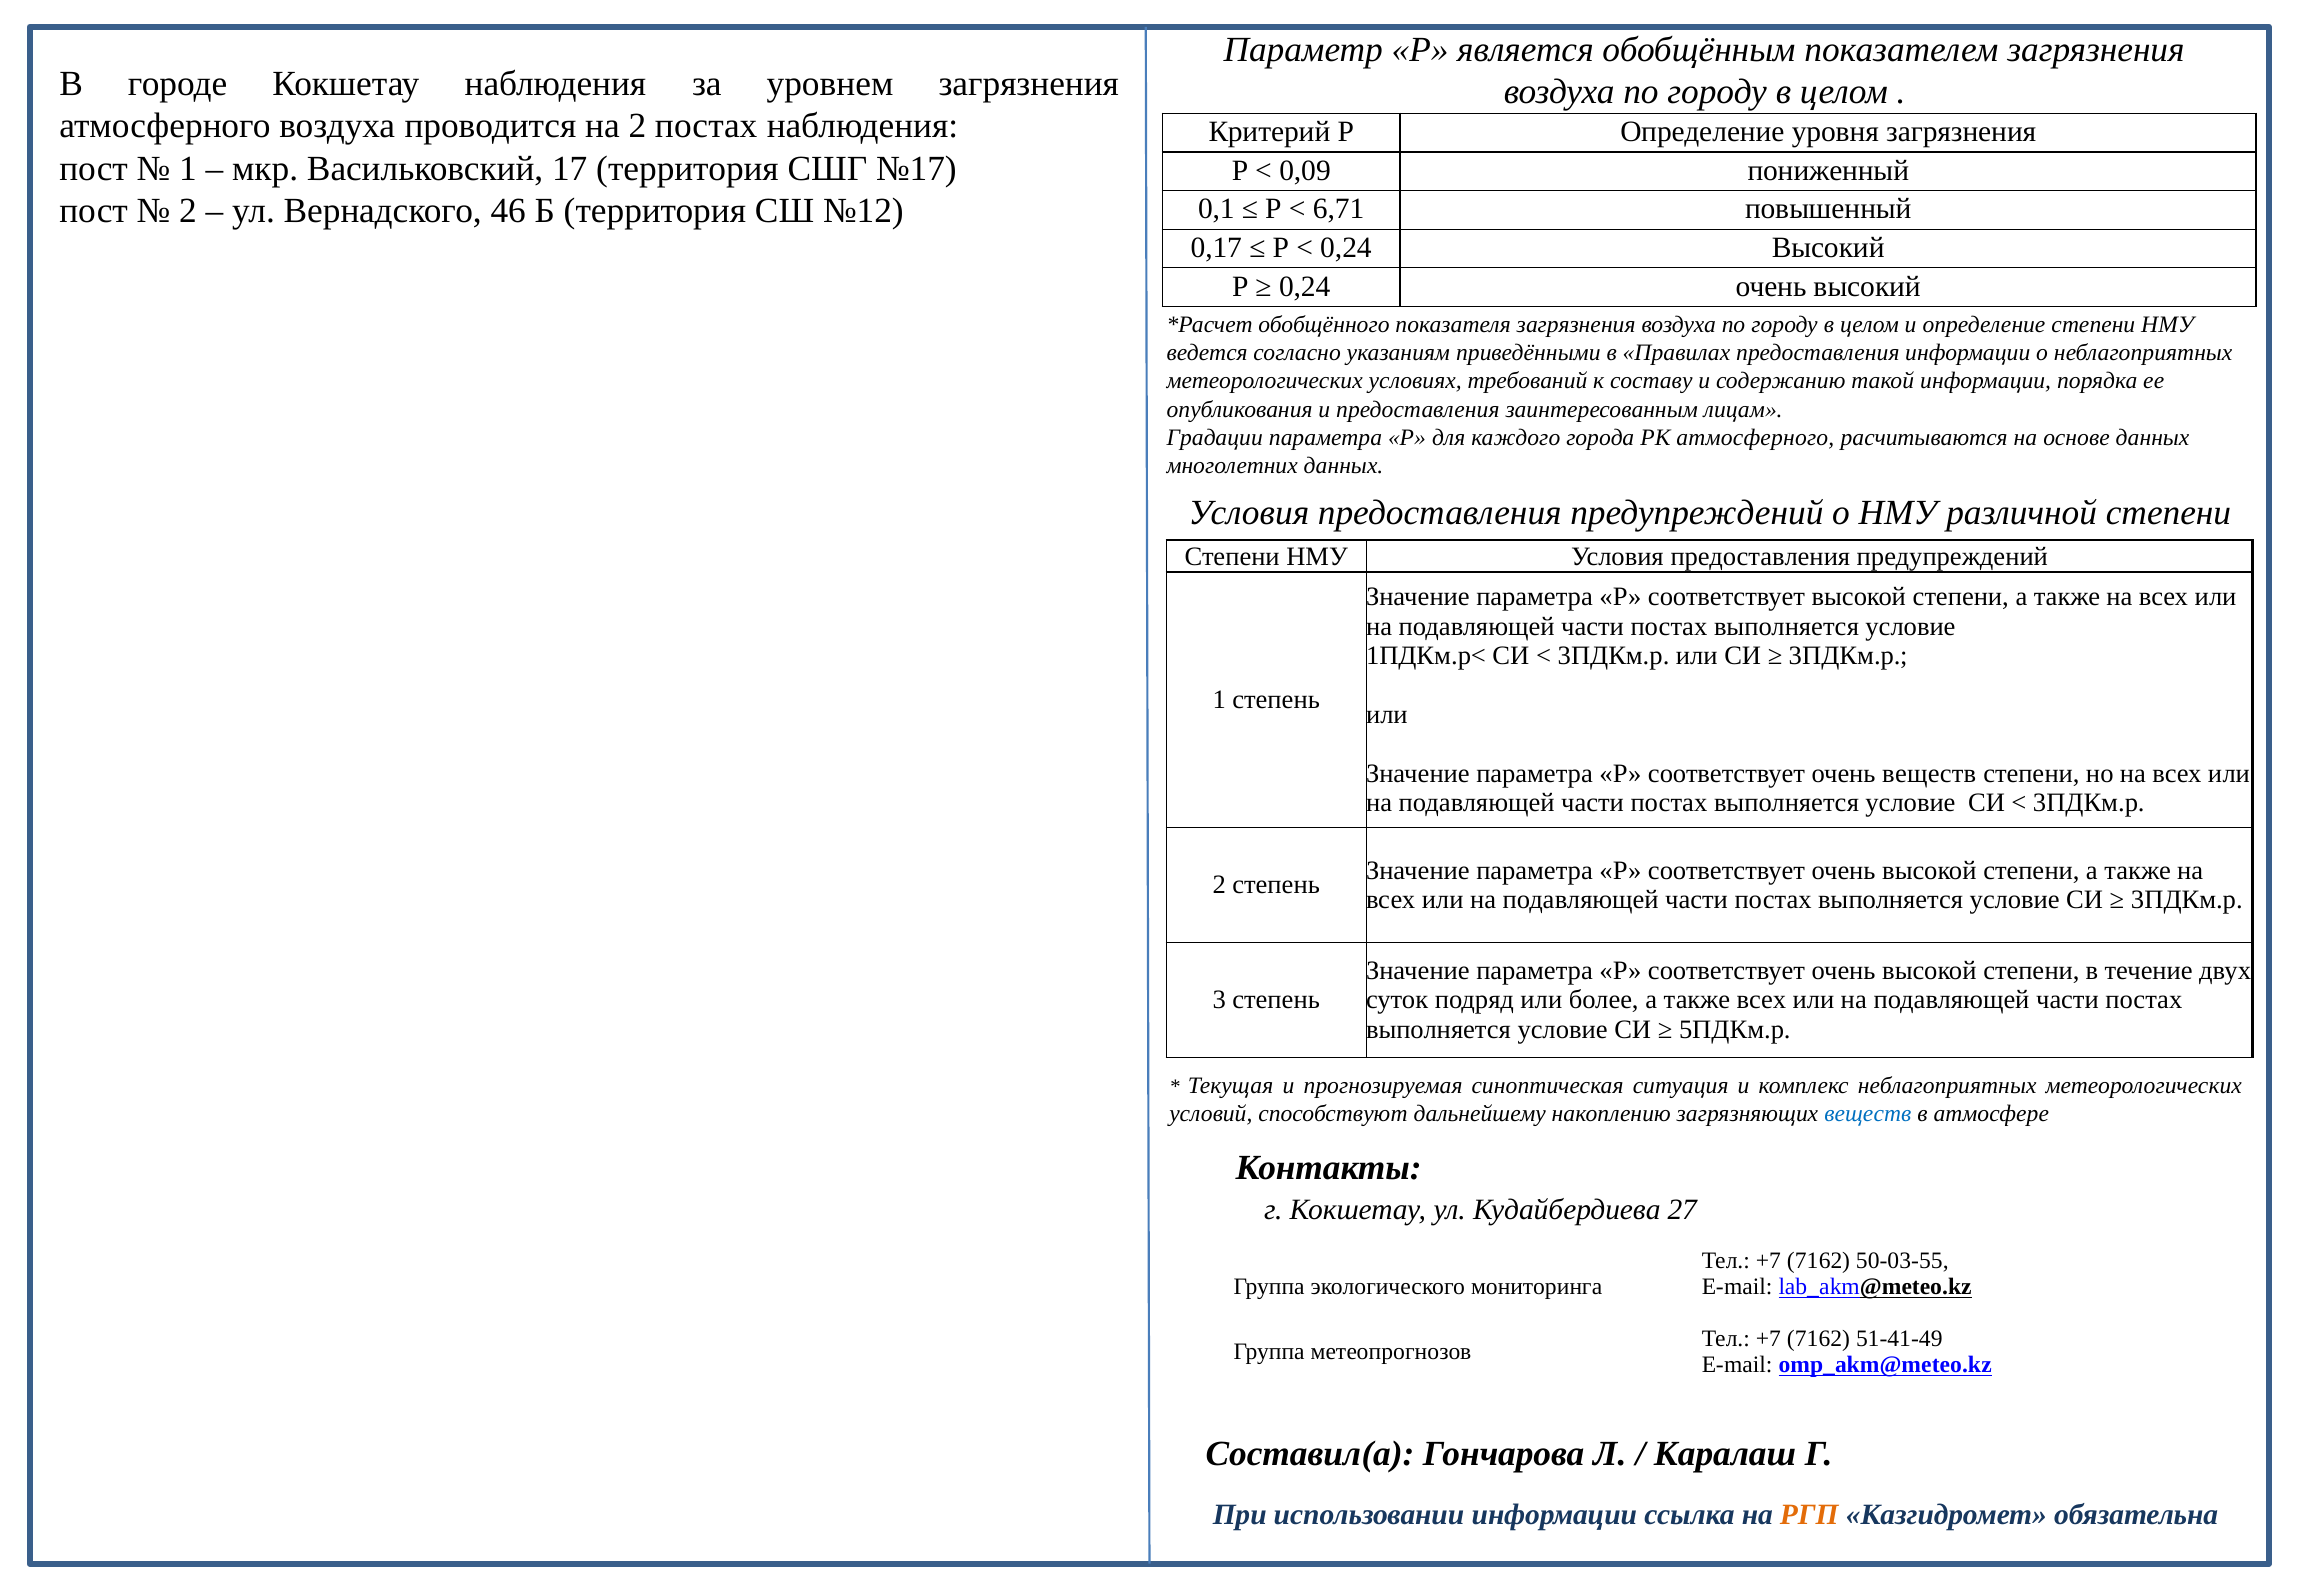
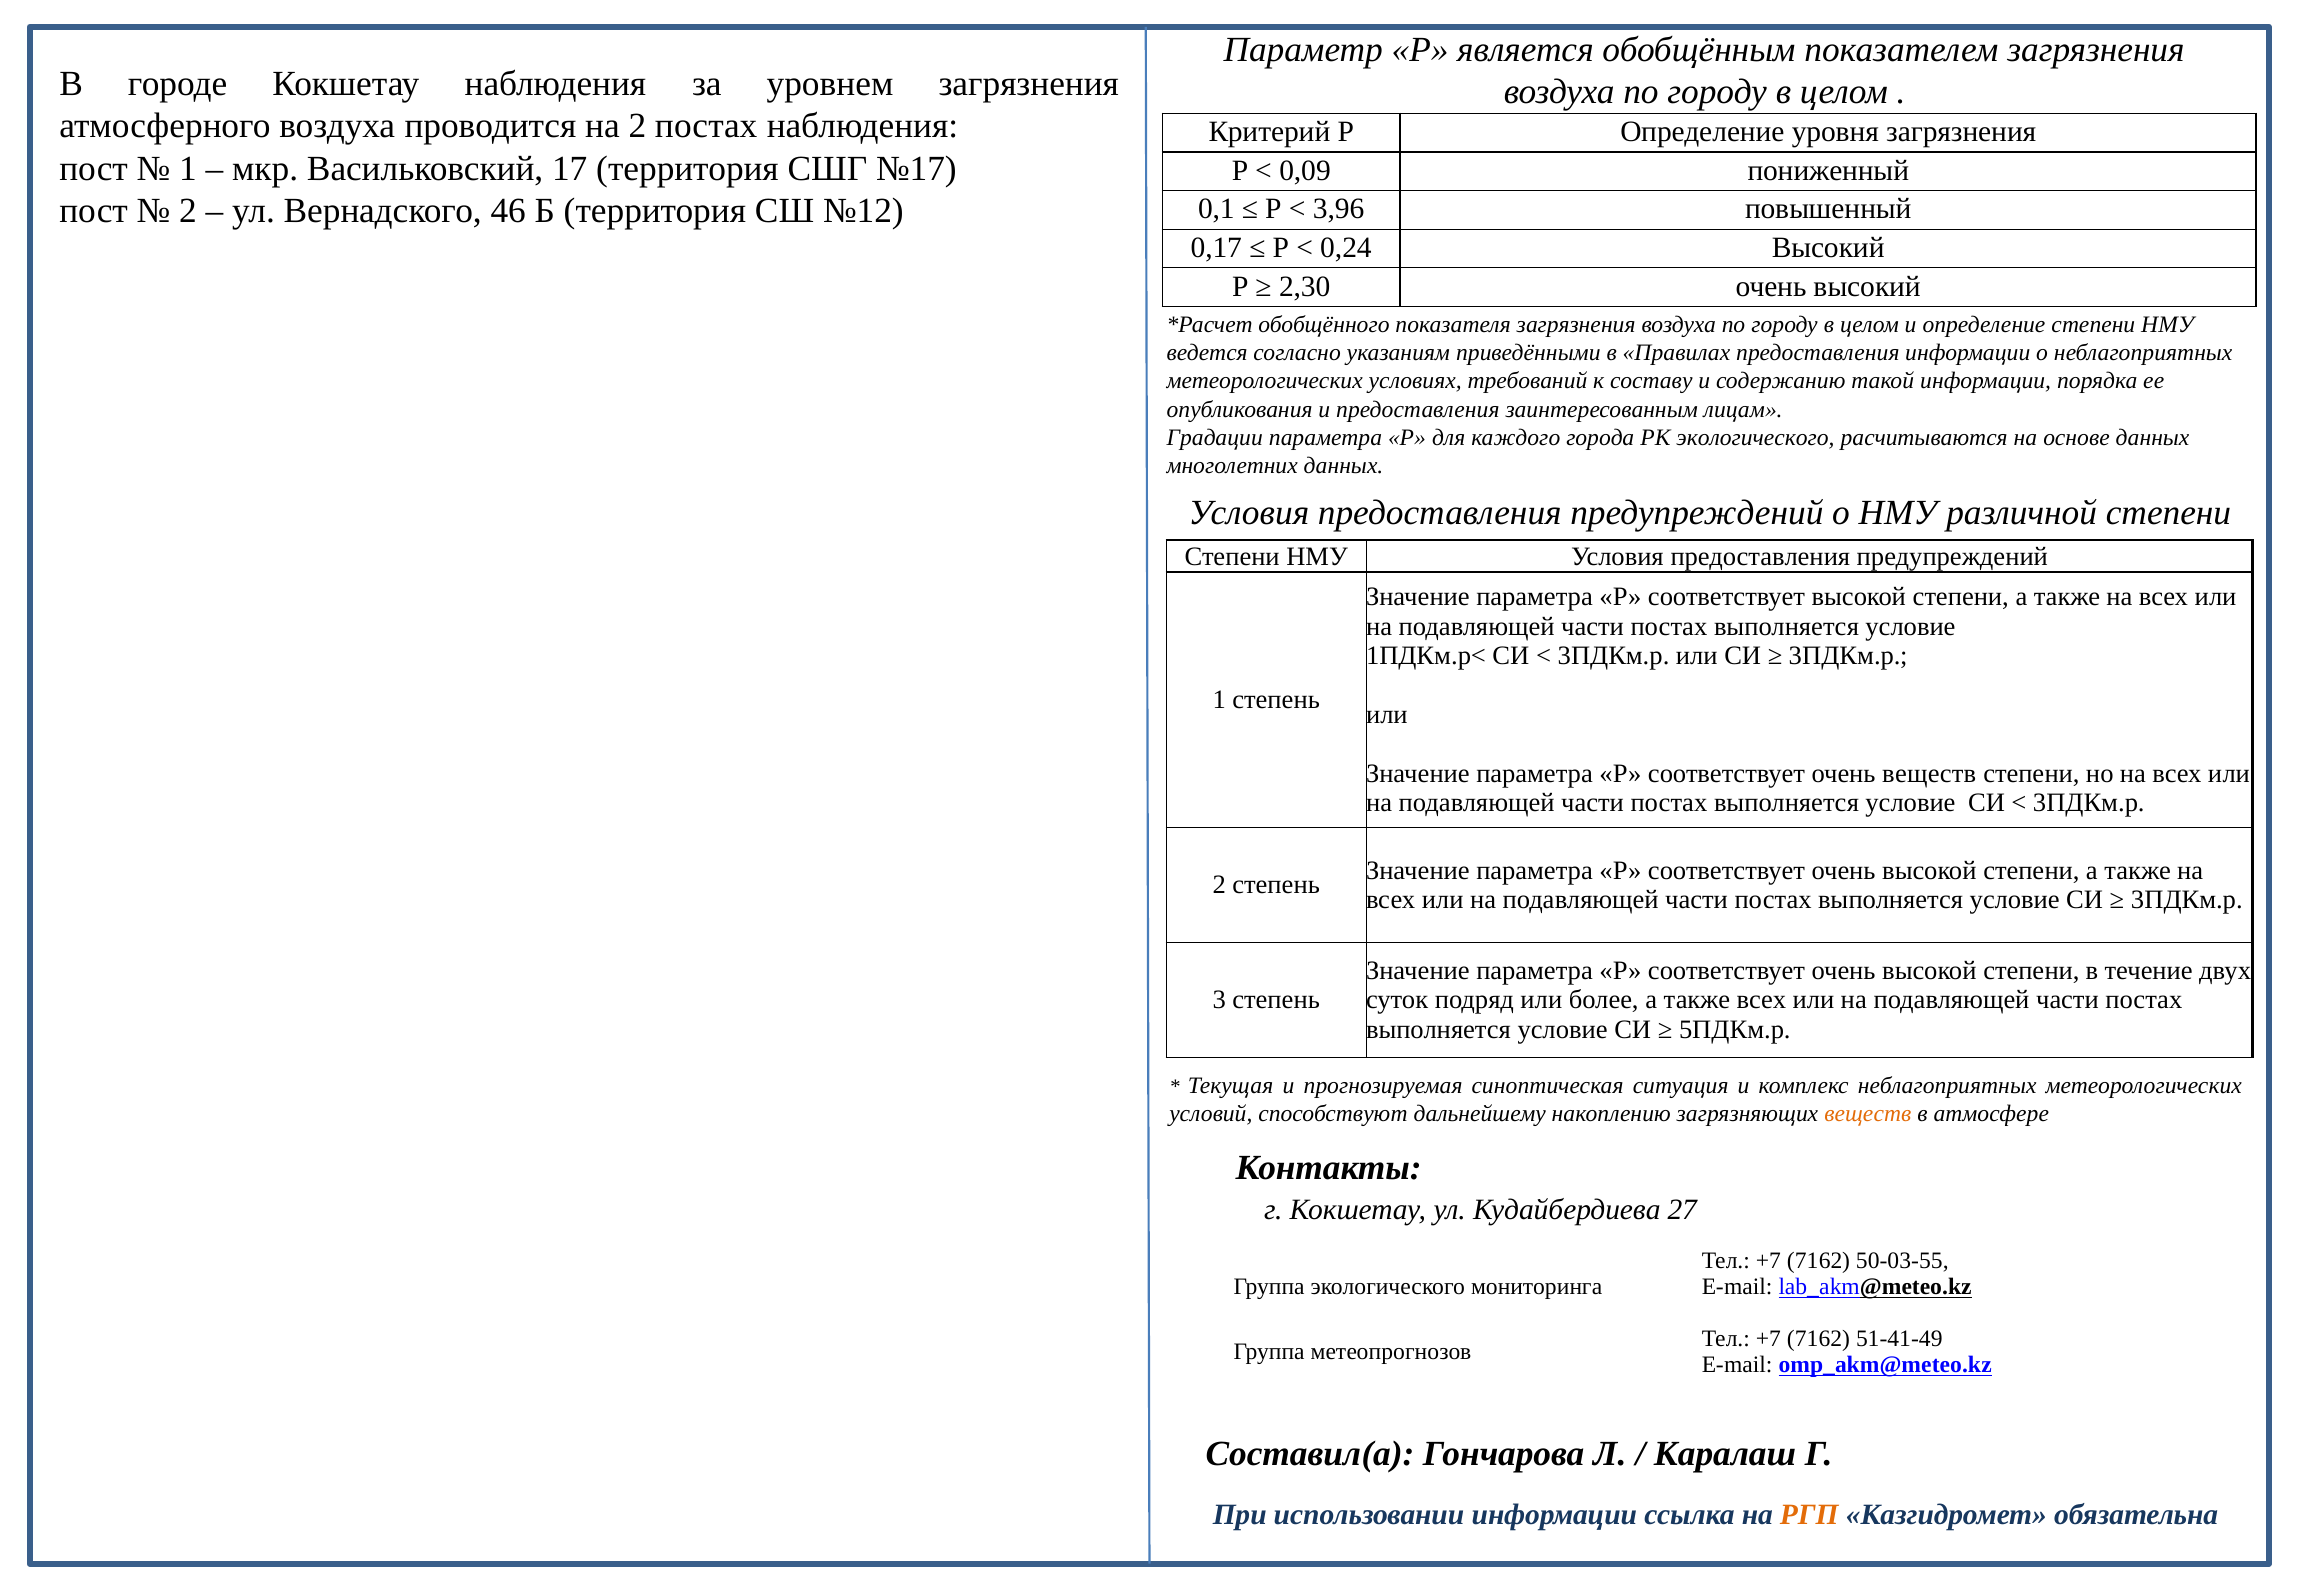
6,71: 6,71 -> 3,96 (1339, 209)
0,24: 0,24 -> 2,30 (1305, 287)
РК атмосферного: атмосферного -> экологического (1755, 438)
веществ colour: blue -> orange (1868, 1114)
